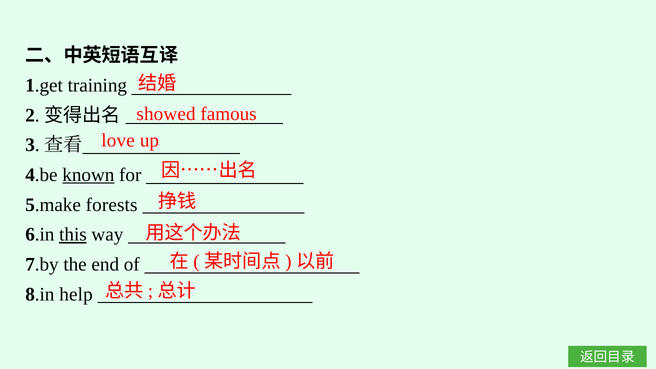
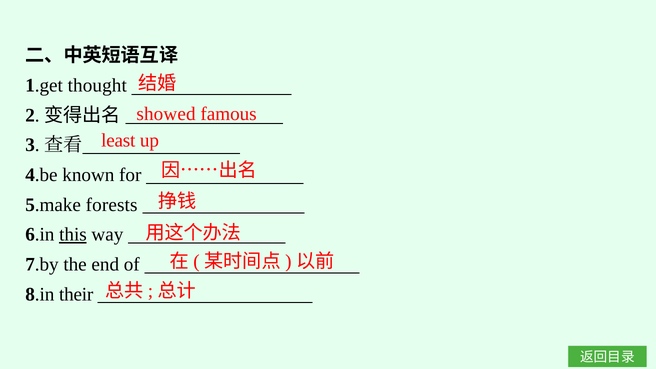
training: training -> thought (97, 85)
love: love -> least (118, 141)
known underline: present -> none (88, 175)
help: help -> their (76, 294)
